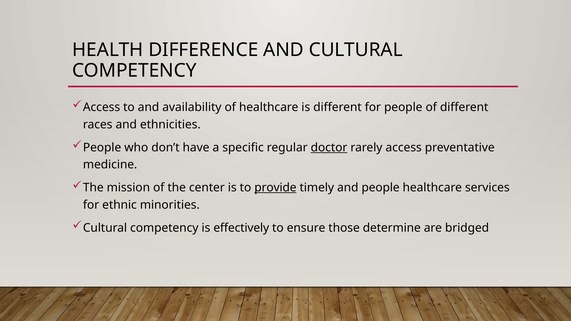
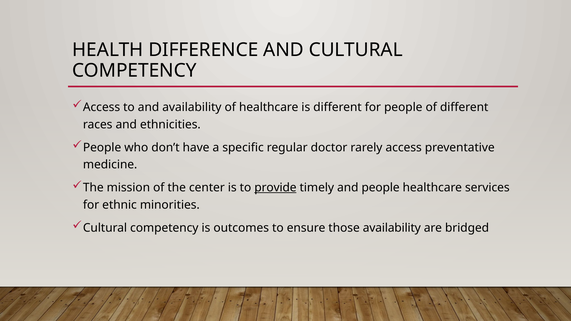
doctor underline: present -> none (329, 148)
effectively: effectively -> outcomes (241, 228)
those determine: determine -> availability (392, 228)
